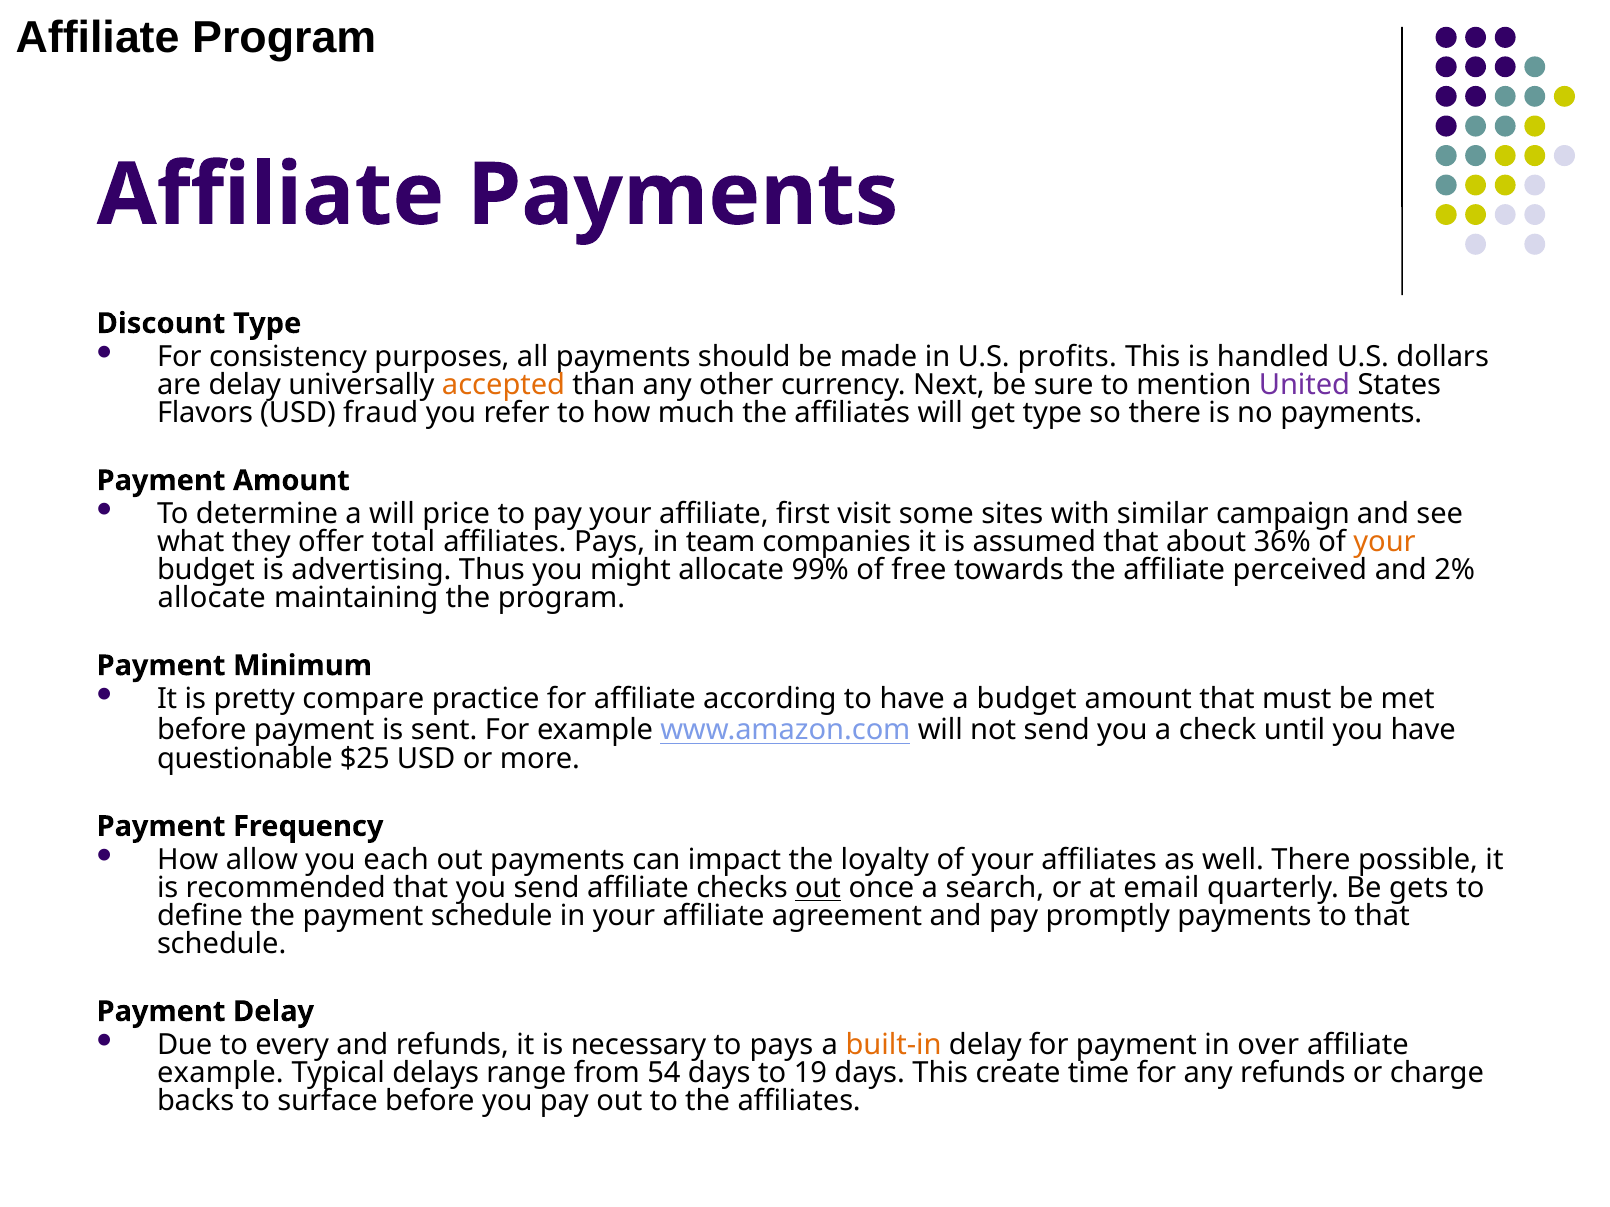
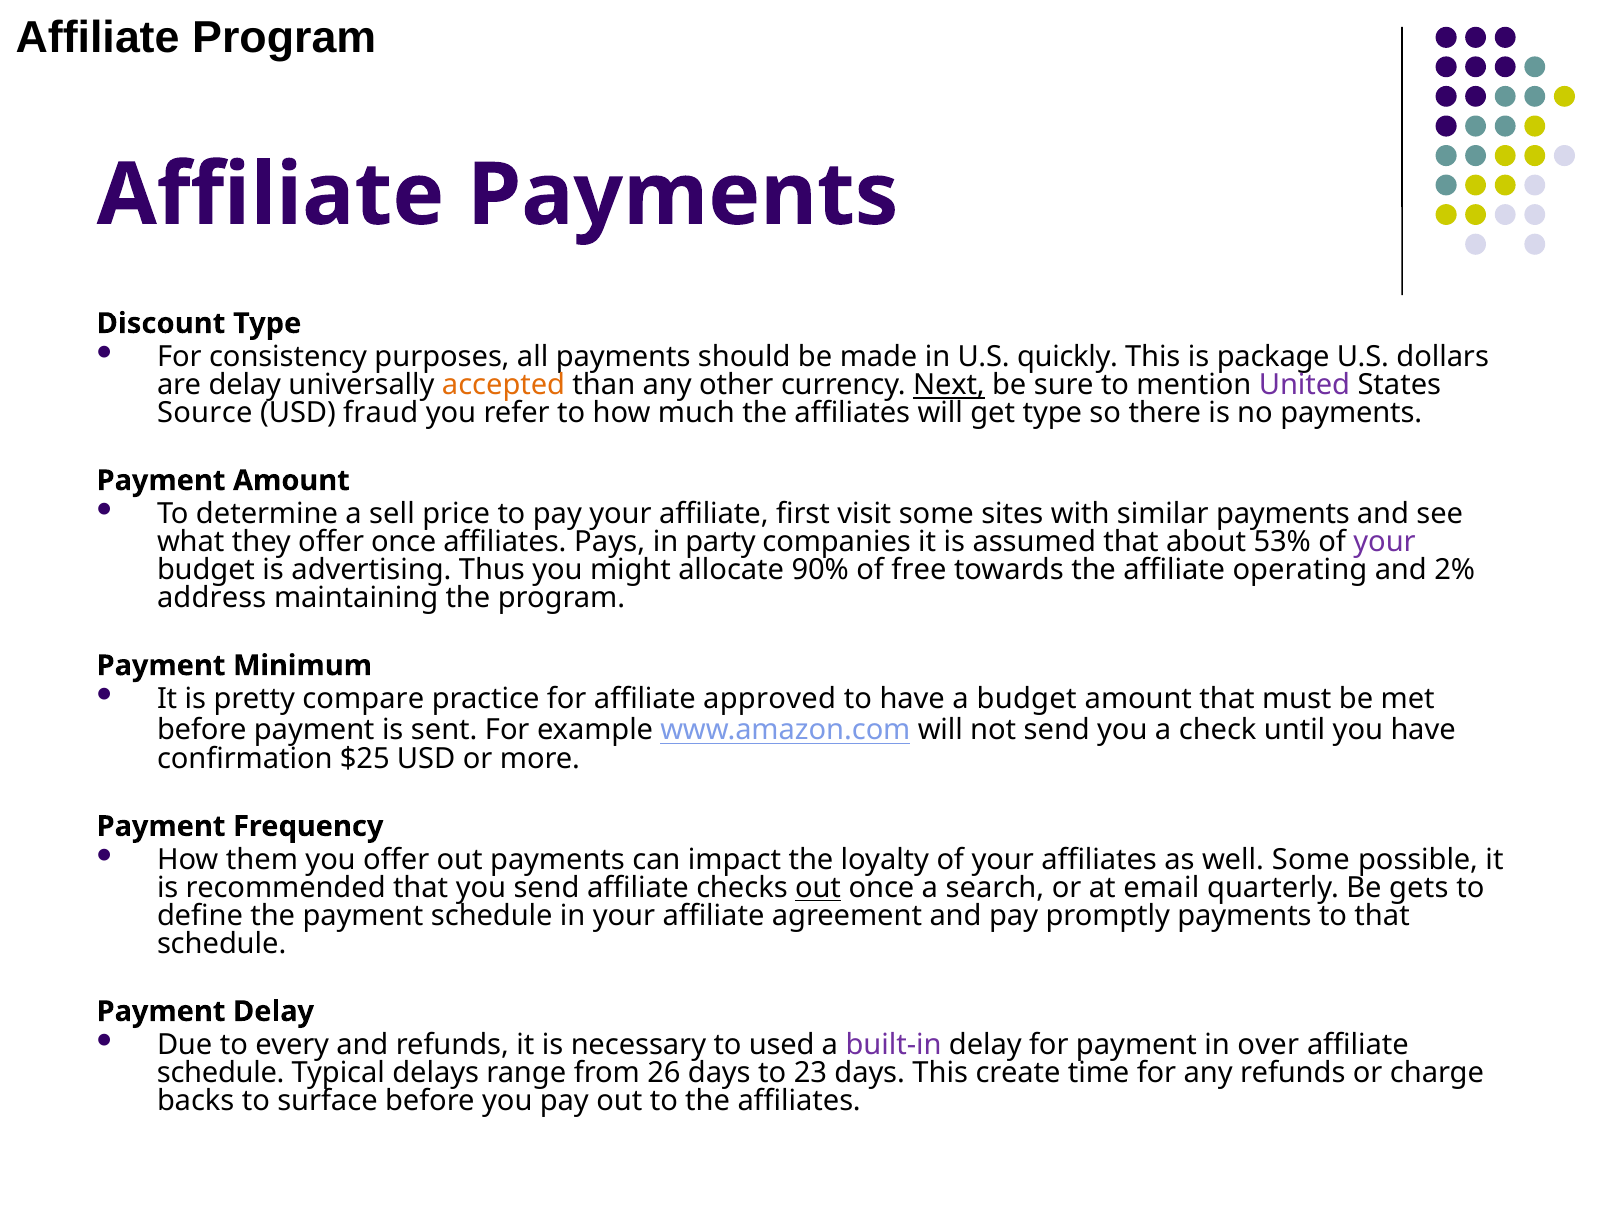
profits: profits -> quickly (1068, 357)
handled: handled -> package (1273, 357)
Next underline: none -> present (949, 385)
Flavors: Flavors -> Source (205, 413)
a will: will -> sell (392, 515)
similar campaign: campaign -> payments (1283, 515)
offer total: total -> once (404, 542)
team: team -> party (721, 542)
36%: 36% -> 53% (1282, 542)
your colour: orange -> purple (1385, 542)
99%: 99% -> 90% (820, 570)
perceived: perceived -> operating (1300, 570)
allocate: allocate -> address (212, 598)
according: according -> approved (770, 700)
questionable: questionable -> confirmation (245, 759)
allow: allow -> them (262, 860)
you each: each -> offer (396, 860)
well There: There -> Some (1311, 860)
to pays: pays -> used (782, 1046)
built-in colour: orange -> purple (894, 1046)
example: example -> schedule (221, 1074)
54: 54 -> 26 (664, 1074)
19: 19 -> 23 (810, 1074)
